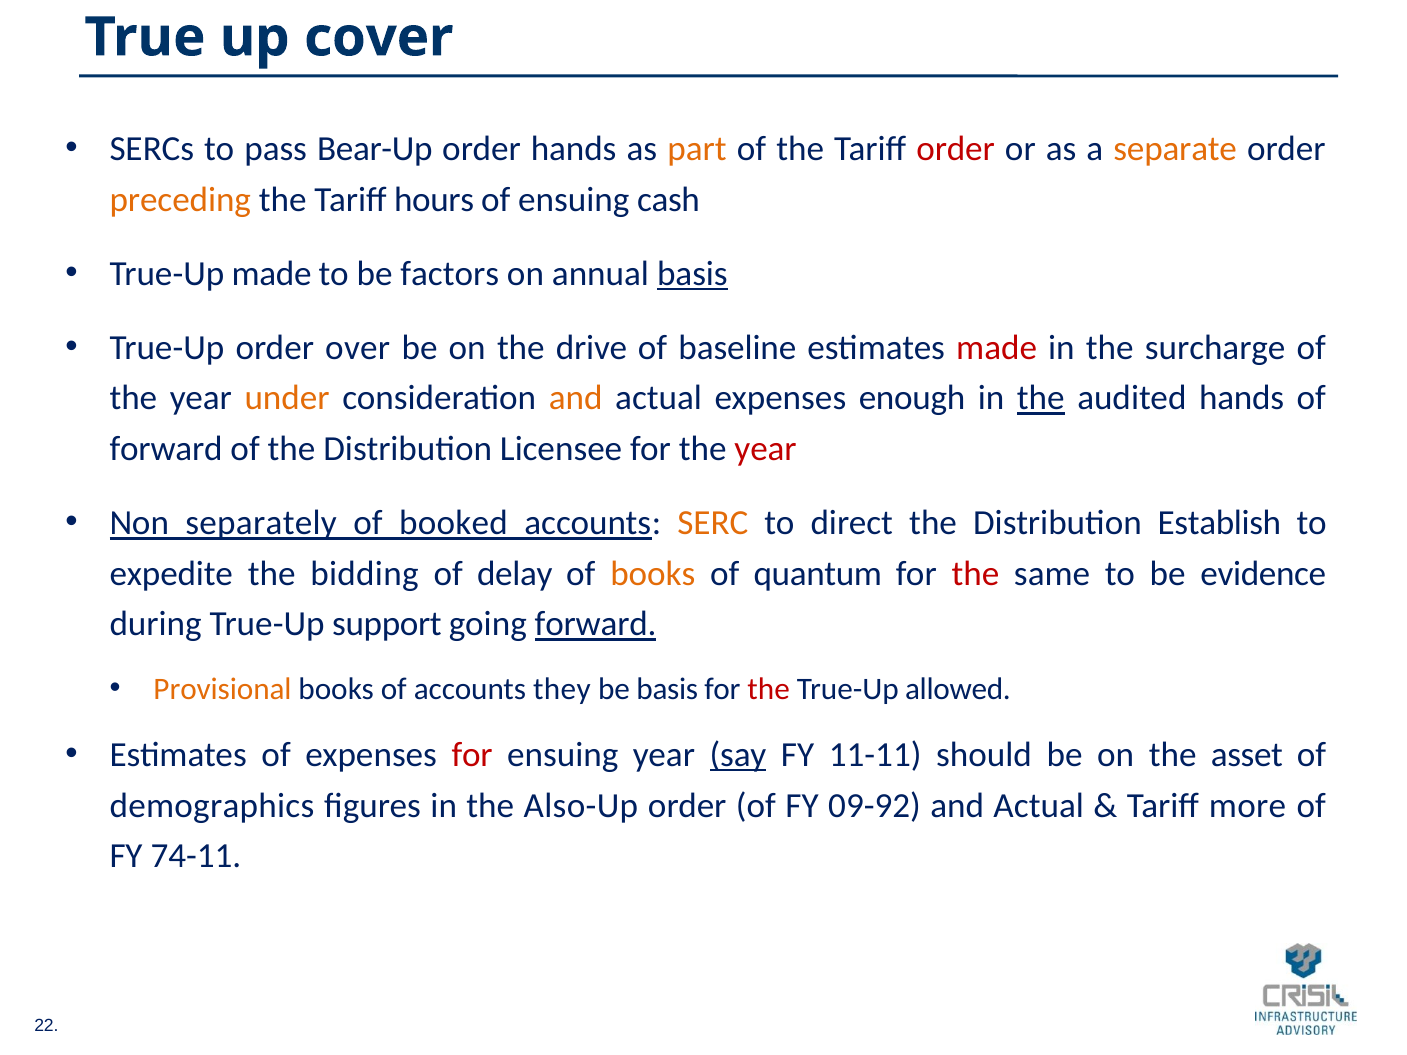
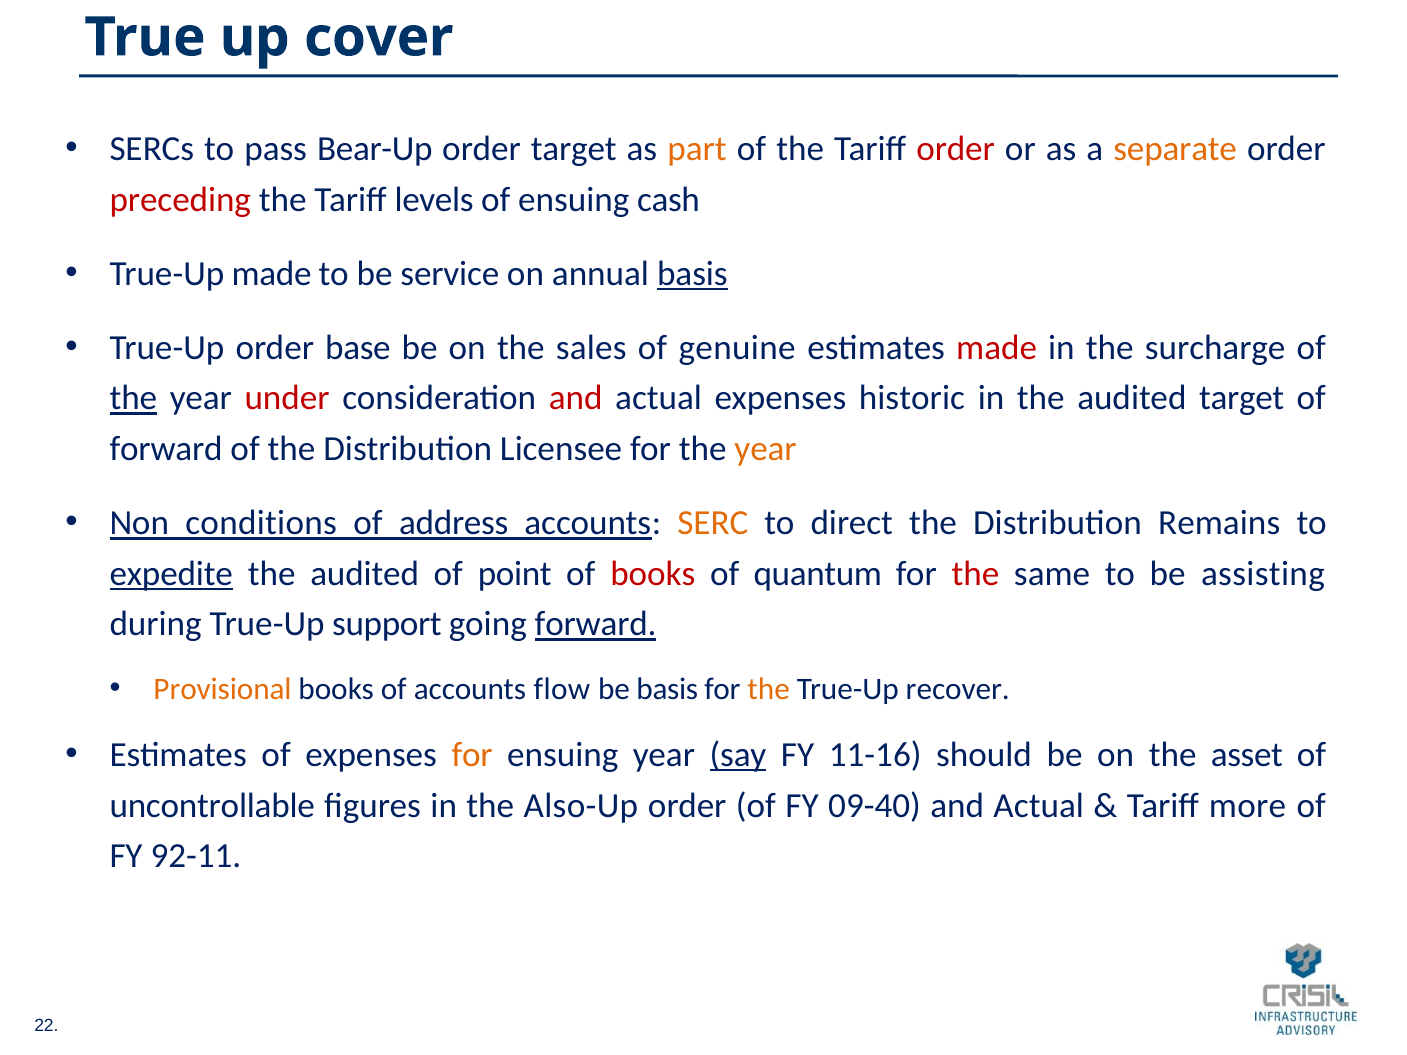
order hands: hands -> target (574, 149)
preceding colour: orange -> red (180, 200)
hours: hours -> levels (434, 200)
factors: factors -> service (450, 274)
over: over -> base (358, 348)
drive: drive -> sales (591, 348)
baseline: baseline -> genuine (737, 348)
the underline: none -> present (133, 398)
under colour: orange -> red (287, 398)
and colour: orange -> red (576, 398)
enough: enough -> historic (912, 398)
the underline: present -> none (1041, 398)
audited hands: hands -> target (1242, 398)
year colour: red -> orange (766, 449)
separately: separately -> conditions (261, 523)
booked: booked -> address (454, 523)
Establish: Establish -> Remains (1219, 523)
expedite underline: none -> present (171, 574)
bidding: bidding -> audited (365, 574)
delay: delay -> point (515, 574)
books colour: orange -> red (653, 574)
evidence: evidence -> assisting (1263, 574)
they: they -> flow (562, 689)
the colour: red -> orange (769, 689)
allowed: allowed -> recover (958, 689)
for colour: red -> orange (472, 755)
11-11: 11-11 -> 11-16 (875, 755)
demographics: demographics -> uncontrollable (212, 806)
09-92: 09-92 -> 09-40 (875, 806)
74-11: 74-11 -> 92-11 (196, 857)
